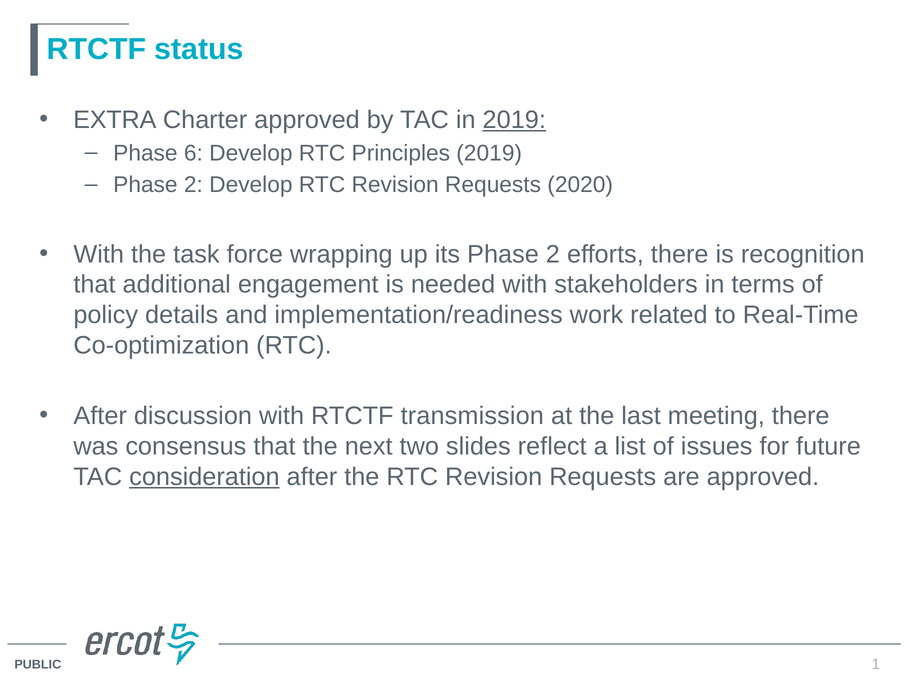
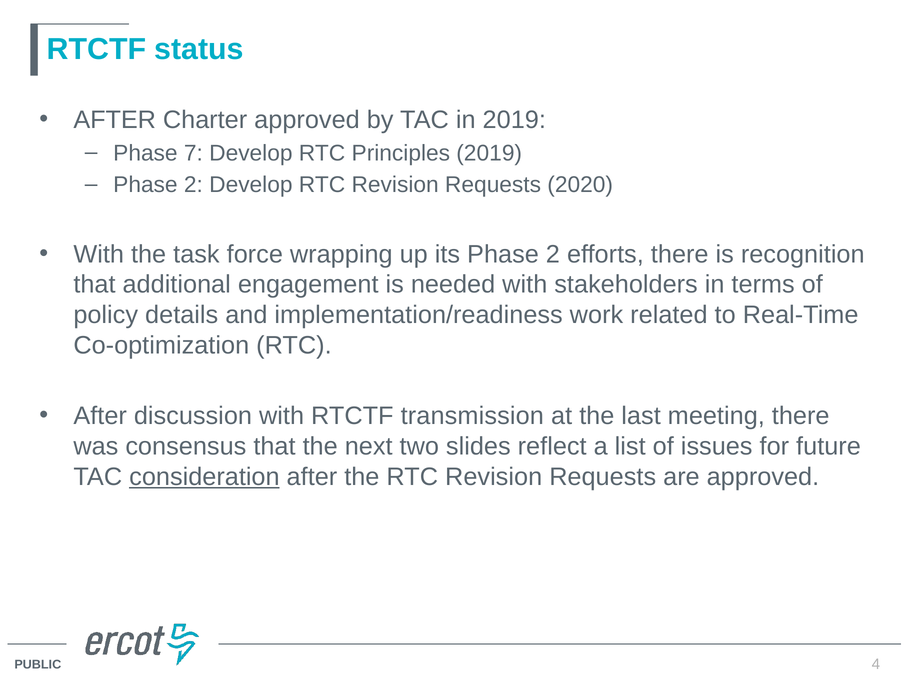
EXTRA: EXTRA -> AFTER (115, 120)
2019 underline: present -> none (514, 120)
6: 6 -> 7 (193, 153)
1: 1 -> 4 (876, 665)
